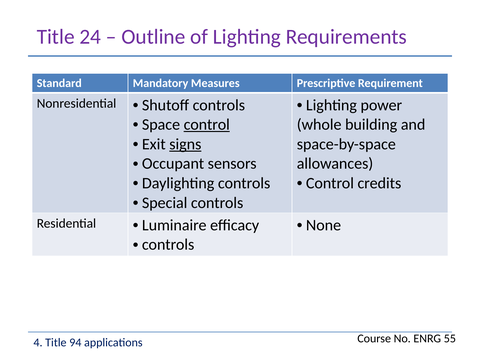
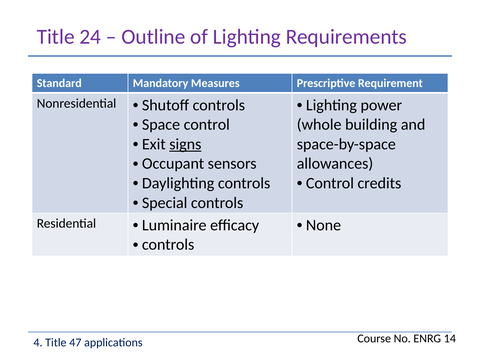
control underline: present -> none (207, 125)
55: 55 -> 14 (450, 338)
94: 94 -> 47 (75, 342)
